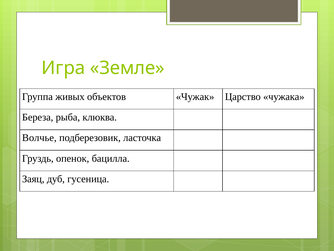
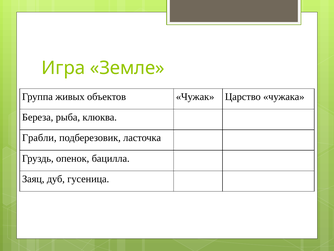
Волчье: Волчье -> Грабли (39, 138)
